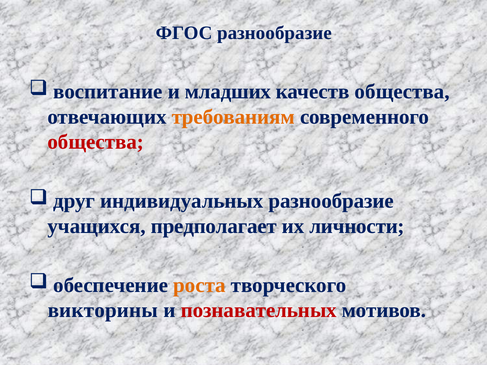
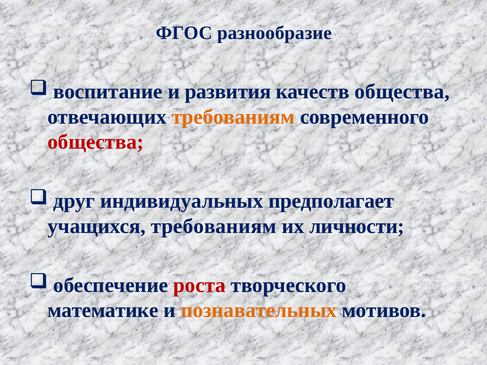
младших: младших -> развития (228, 92)
индивидуальных разнообразие: разнообразие -> предполагает (331, 201)
учащихся предполагает: предполагает -> требованиям (214, 226)
роста colour: orange -> red (199, 285)
викторины: викторины -> математике (103, 310)
познавательных colour: red -> orange (259, 310)
